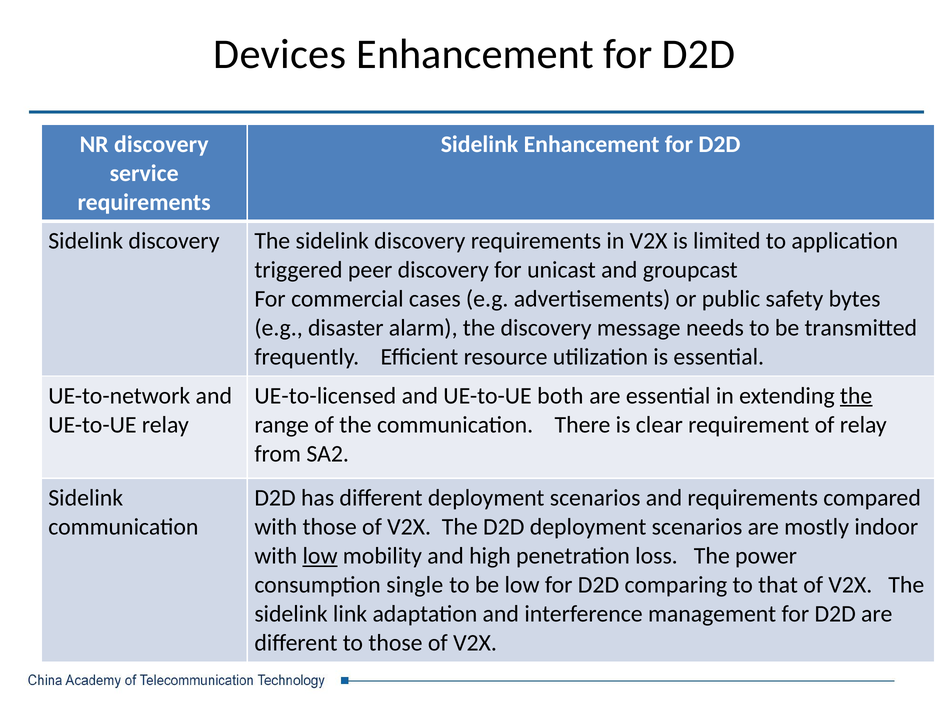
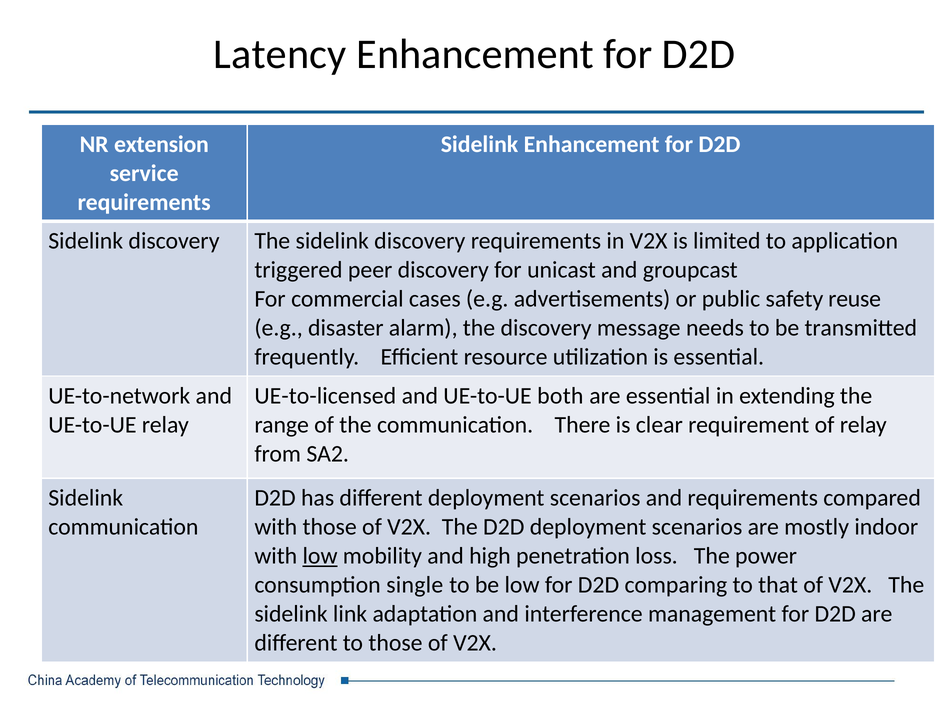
Devices: Devices -> Latency (280, 54)
NR discovery: discovery -> extension (161, 144)
bytes: bytes -> reuse (855, 299)
the underline: present -> none (856, 396)
